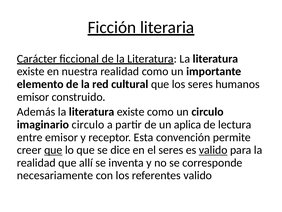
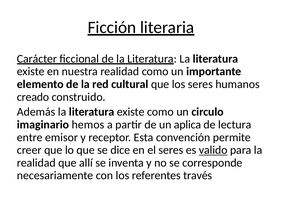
emisor: emisor -> creado (33, 97)
imaginario circulo: circulo -> hemos (88, 124)
que underline: present -> none (53, 150)
referentes valido: valido -> través (198, 175)
